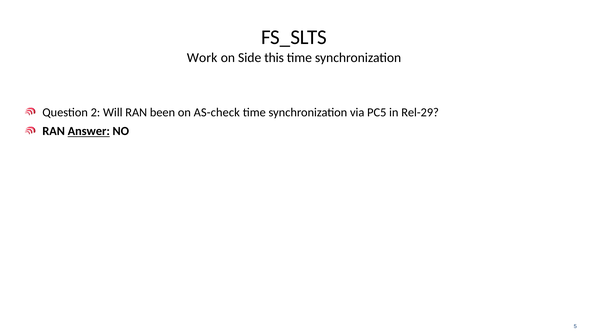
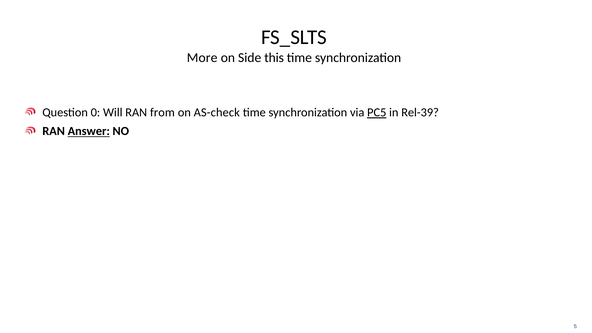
Work: Work -> More (202, 58)
2: 2 -> 0 (95, 113)
been: been -> from (162, 113)
PC5 underline: none -> present (377, 113)
Rel-29: Rel-29 -> Rel-39 (420, 113)
